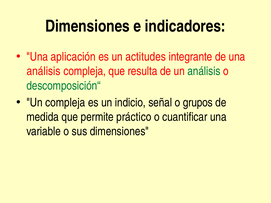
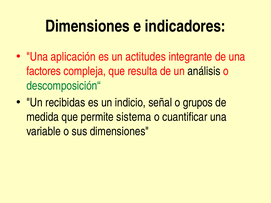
análisis: análisis -> factores (44, 71)
análisis colour: green -> black (204, 71)
Un compleja: compleja -> recibidas (65, 103)
práctico: práctico -> sistema (134, 117)
